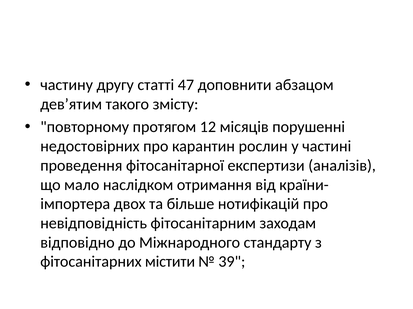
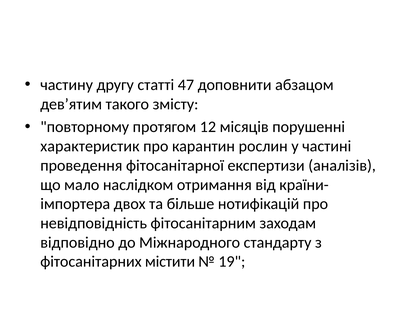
недостовірних: недостовірних -> характеристик (90, 147)
39: 39 -> 19 (232, 262)
